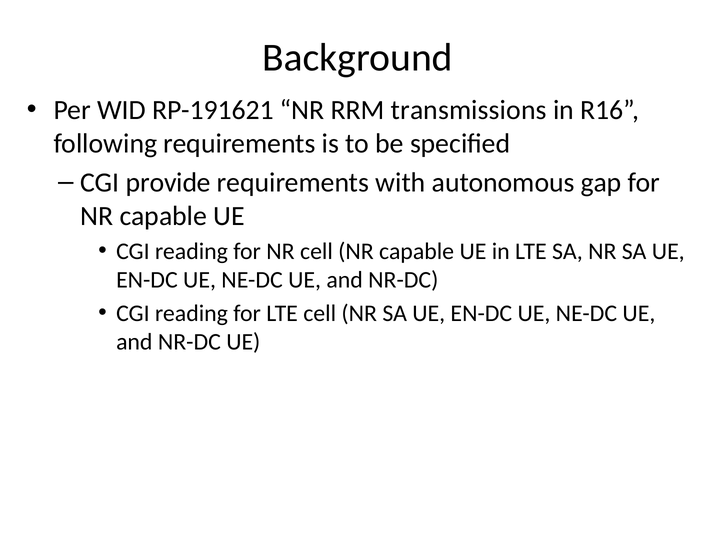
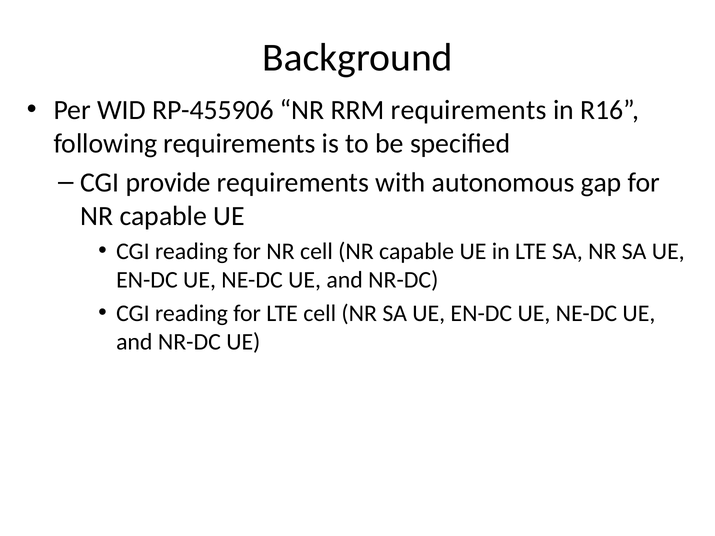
RP-191621: RP-191621 -> RP-455906 (213, 110)
RRM transmissions: transmissions -> requirements (469, 110)
